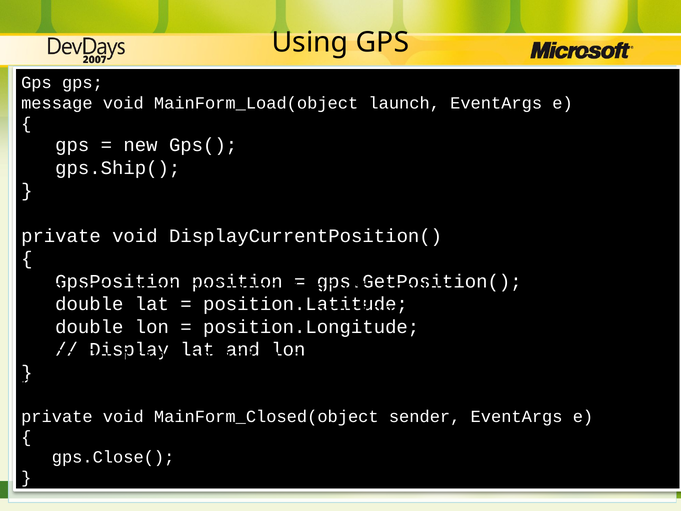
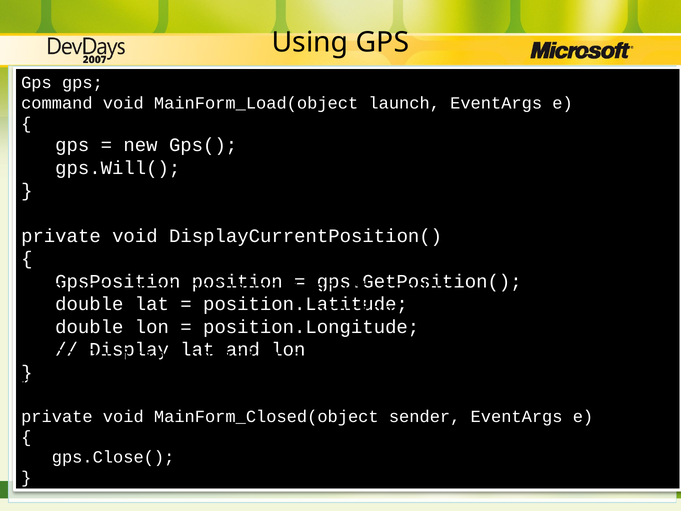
message: message -> command (57, 103)
gps.Ship(: gps.Ship( -> gps.Will( (118, 168)
